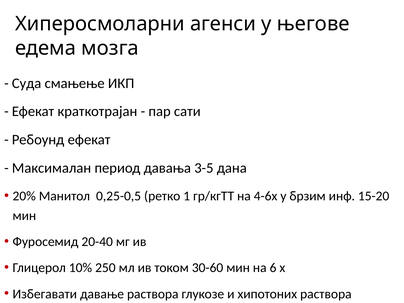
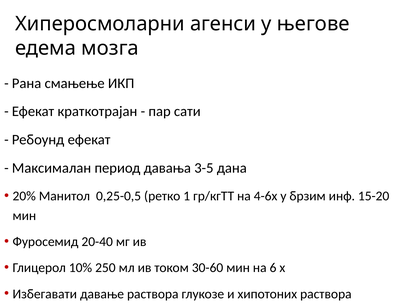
Суда: Суда -> Рана (27, 83)
